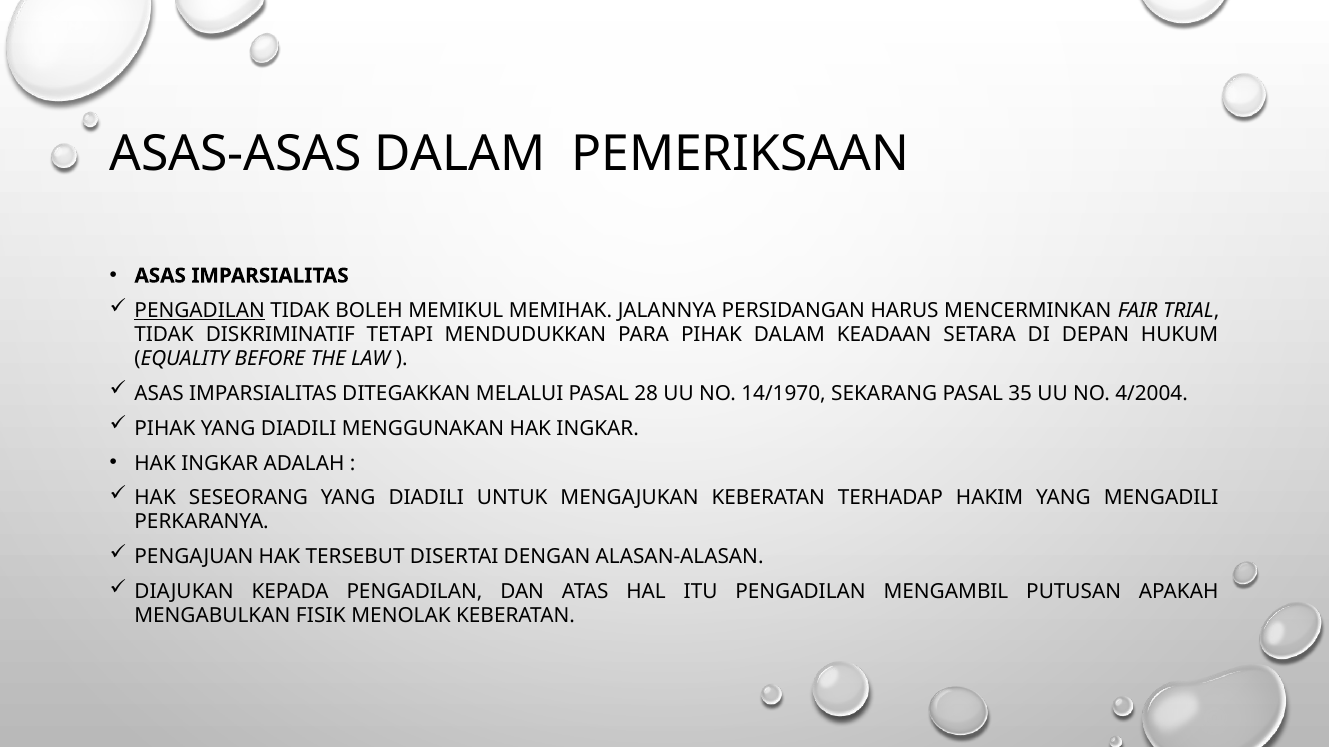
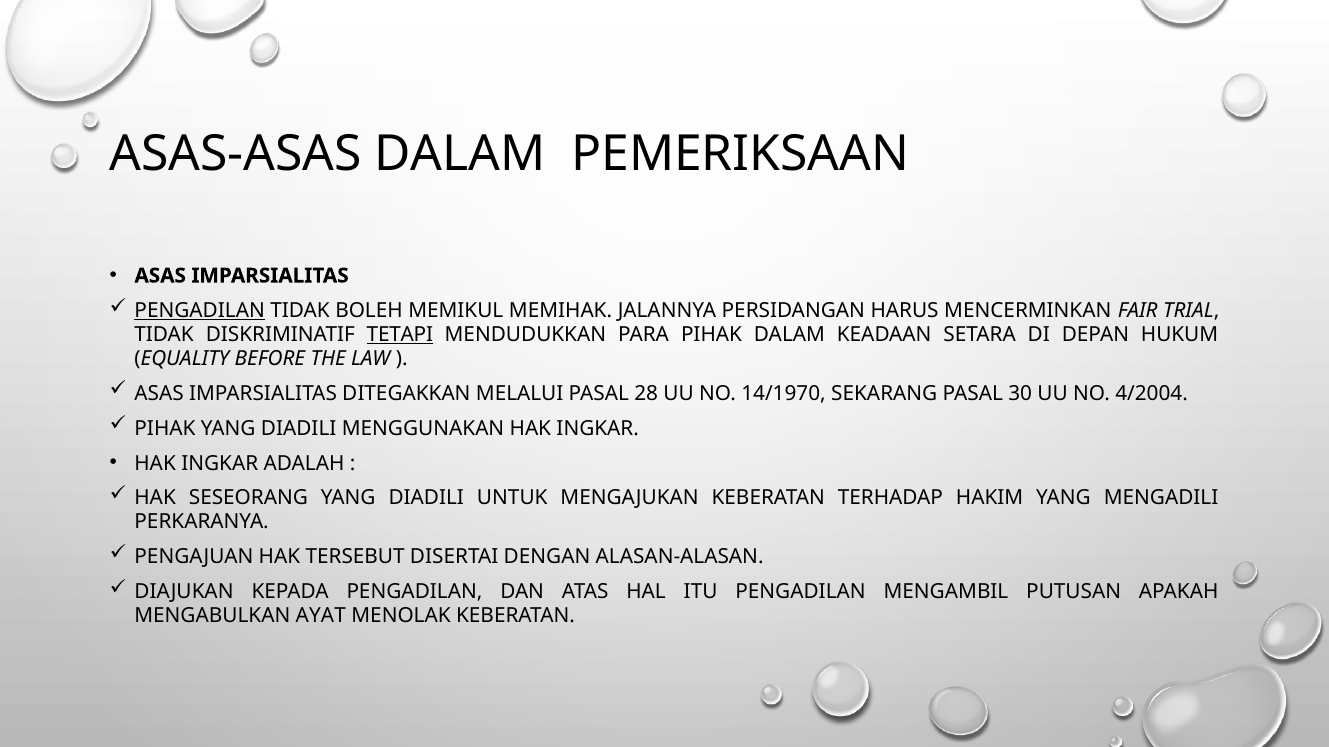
TETAPI underline: none -> present (400, 335)
35: 35 -> 30 (1020, 394)
FISIK: FISIK -> AYAT (321, 616)
